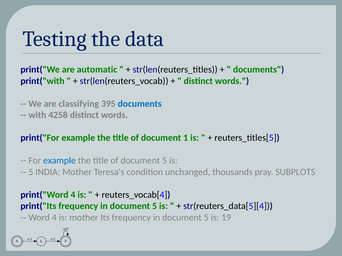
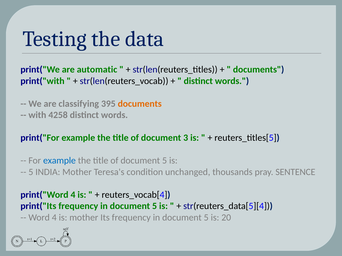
documents colour: blue -> orange (140, 104)
1: 1 -> 3 (186, 138)
SUBPLOTS: SUBPLOTS -> SENTENCE (295, 172)
19: 19 -> 20 (226, 218)
